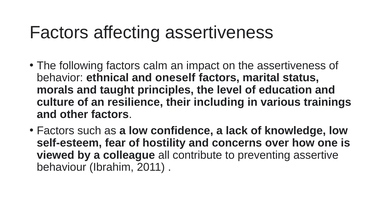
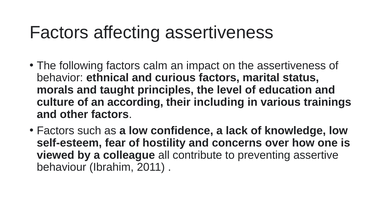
oneself: oneself -> curious (175, 78)
resilience: resilience -> according (135, 102)
